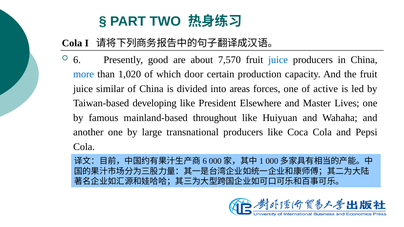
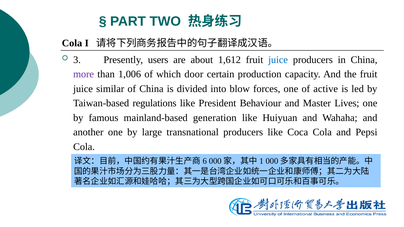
6: 6 -> 3 (77, 60)
good: good -> users (158, 60)
7,570: 7,570 -> 1,612 (229, 60)
more colour: blue -> purple (84, 74)
1,020: 1,020 -> 1,006 (130, 74)
areas: areas -> blow (240, 89)
developing: developing -> regulations (155, 103)
Elsewhere: Elsewhere -> Behaviour (261, 103)
throughout: throughout -> generation (215, 118)
